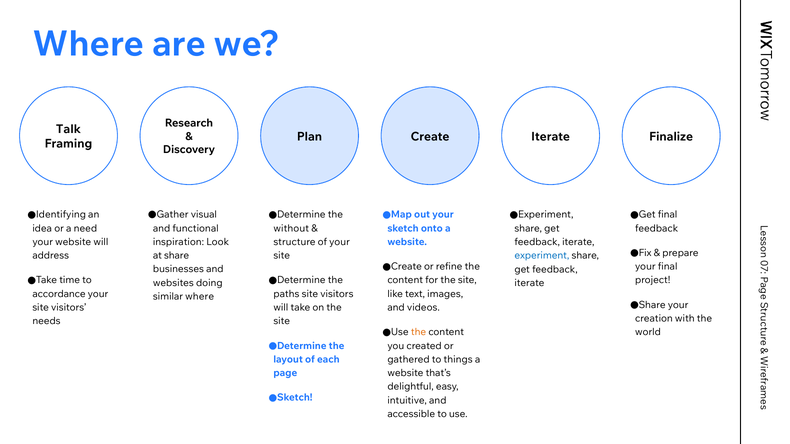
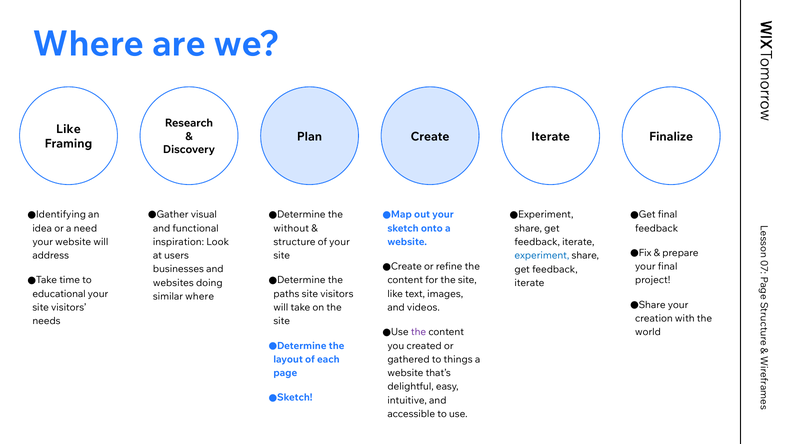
Talk: Talk -> Like (68, 129)
at share: share -> users (177, 256)
accordance: accordance -> educational (59, 294)
the colour: orange -> purple (419, 332)
